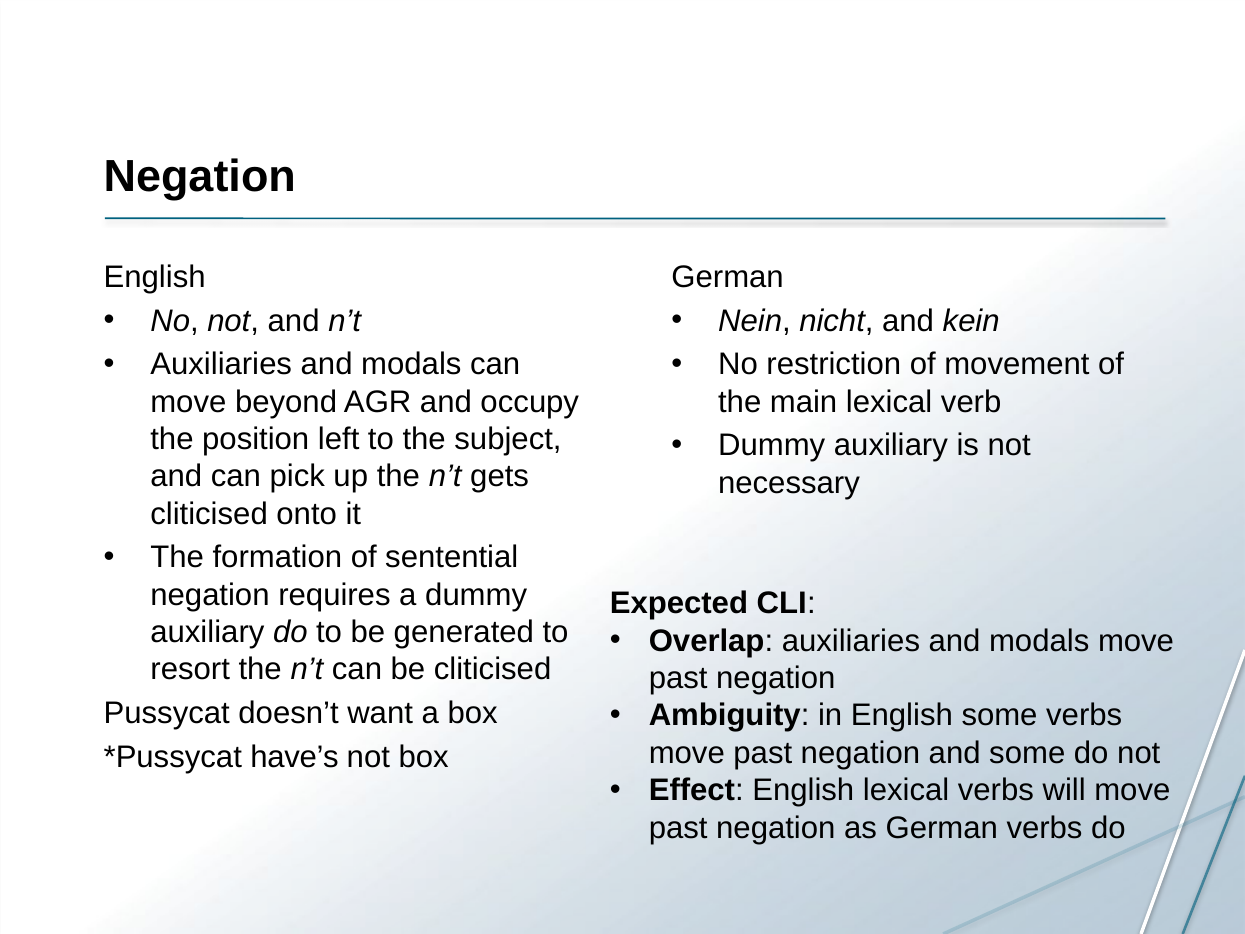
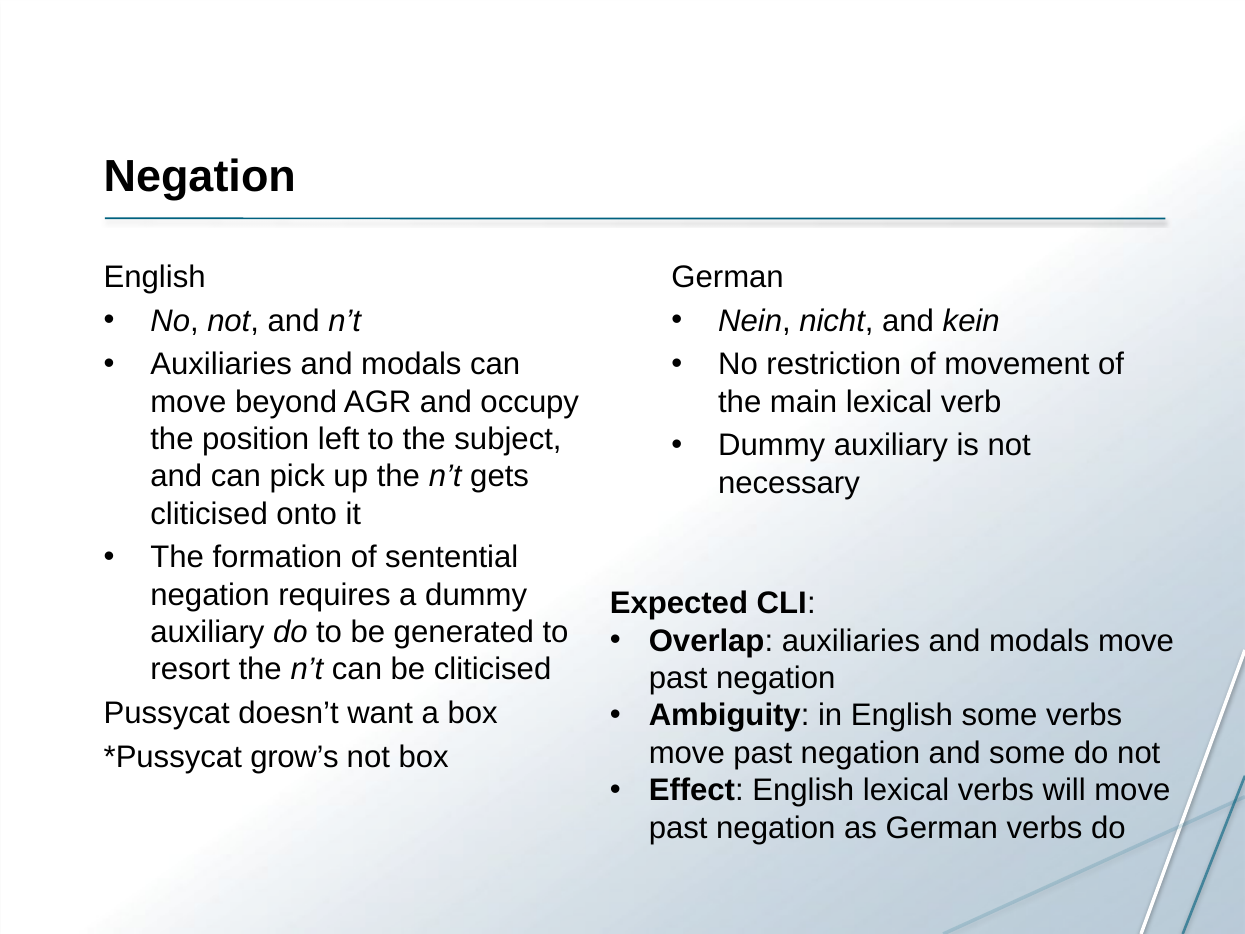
have’s: have’s -> grow’s (294, 757)
